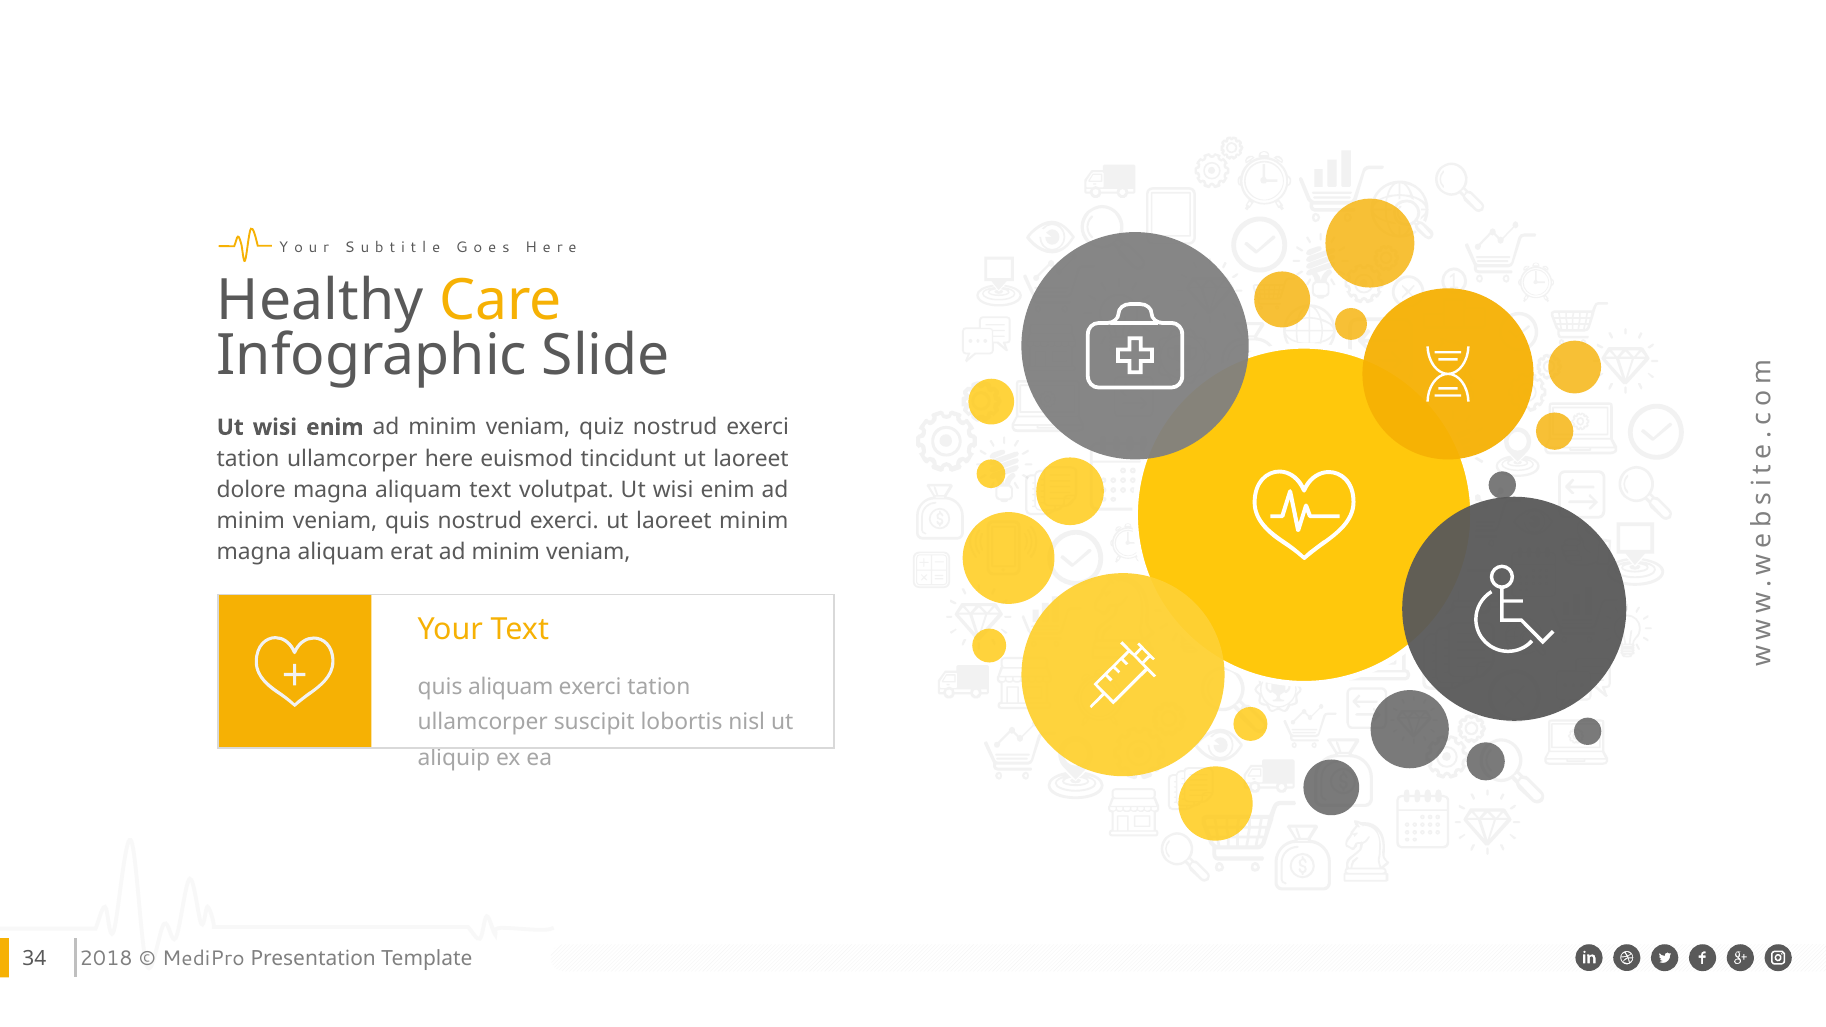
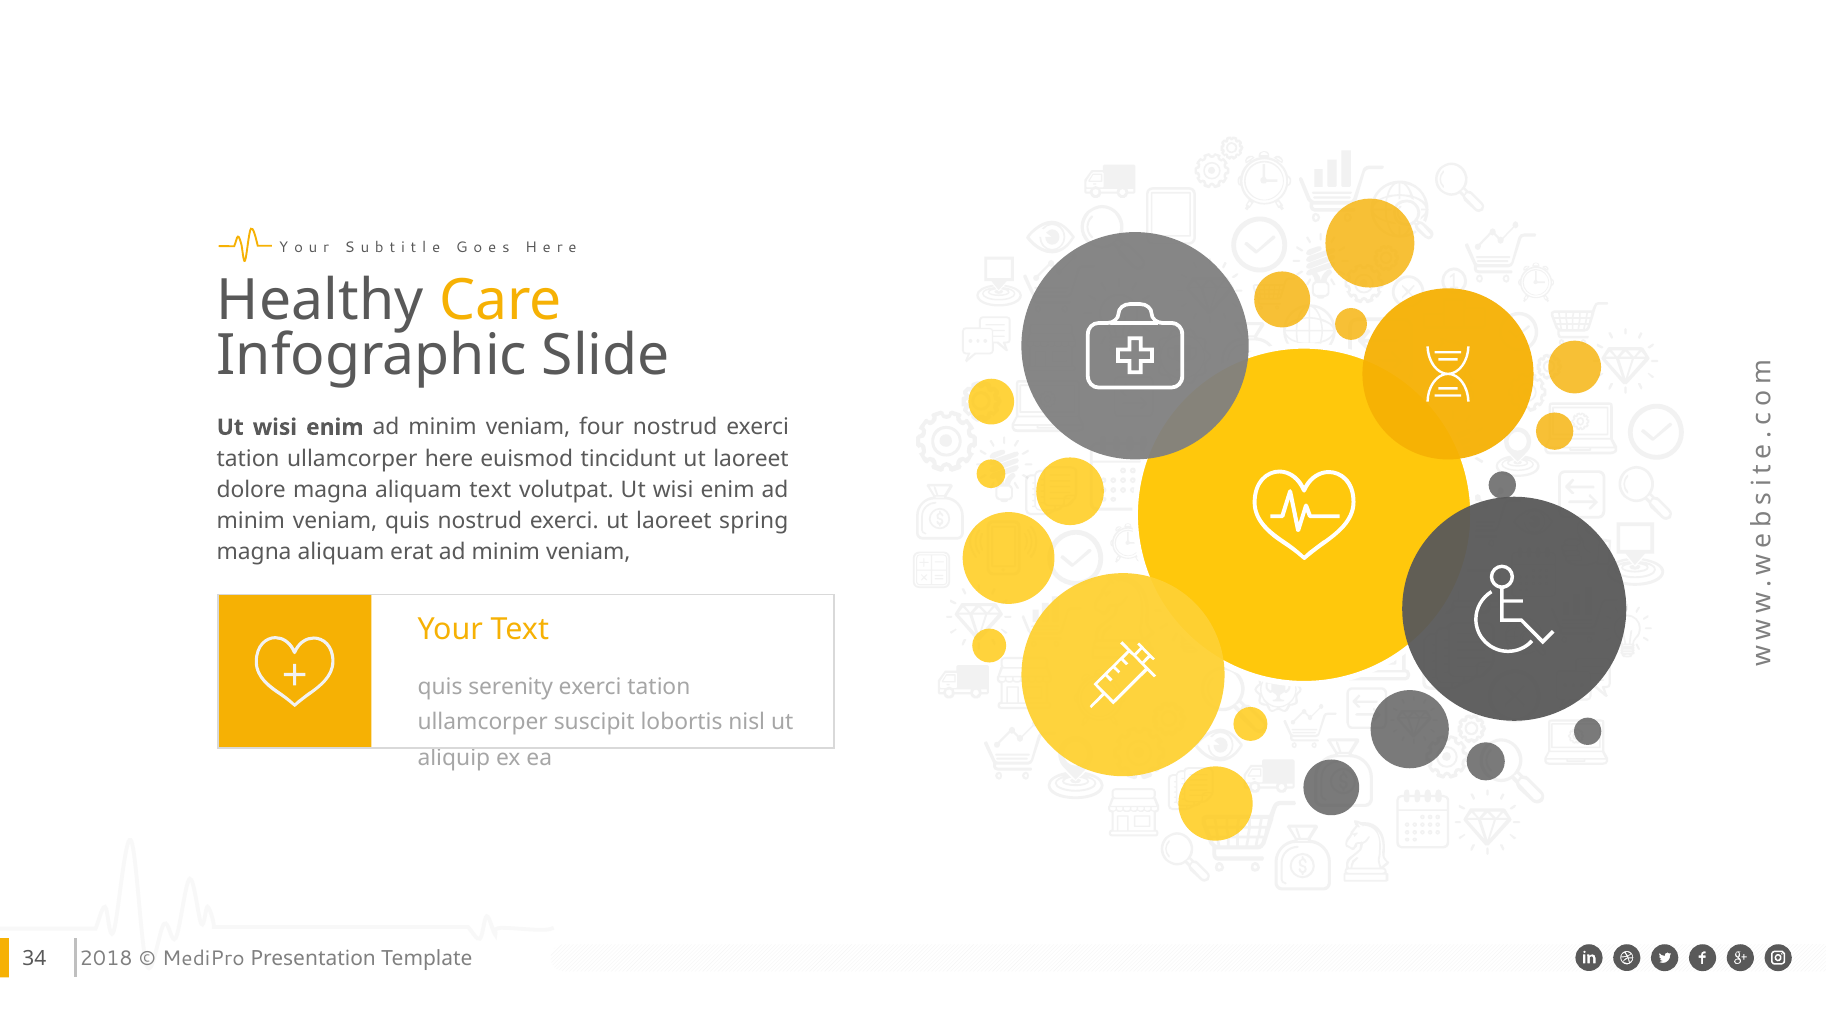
quiz: quiz -> four (602, 427)
laoreet minim: minim -> spring (754, 521)
quis aliquam: aliquam -> serenity (511, 687)
